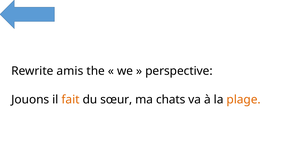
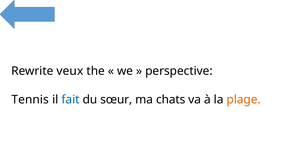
amis: amis -> veux (70, 71)
Jouons: Jouons -> Tennis (30, 100)
fait colour: orange -> blue (71, 100)
